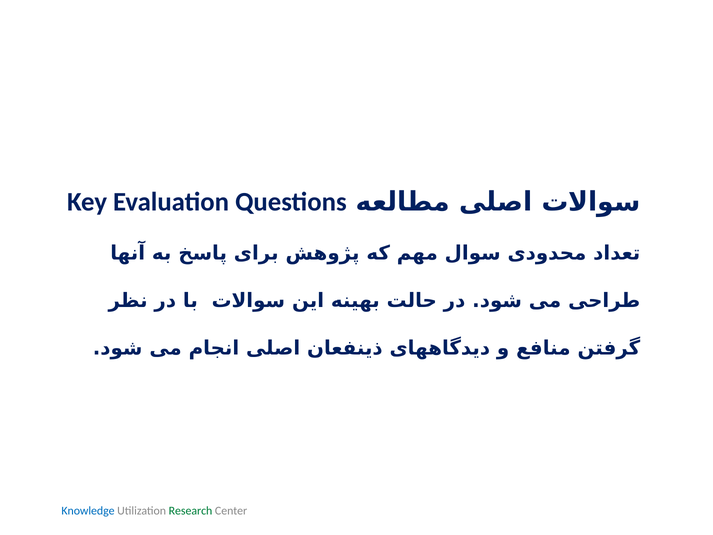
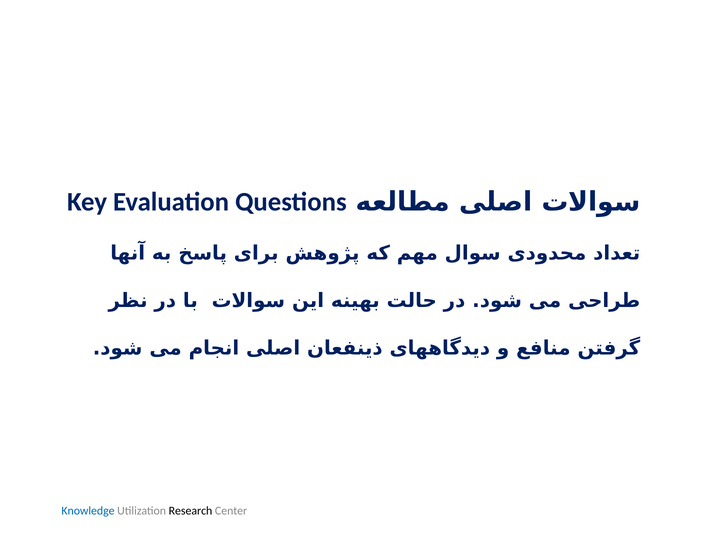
Research colour: green -> black (191, 511)
